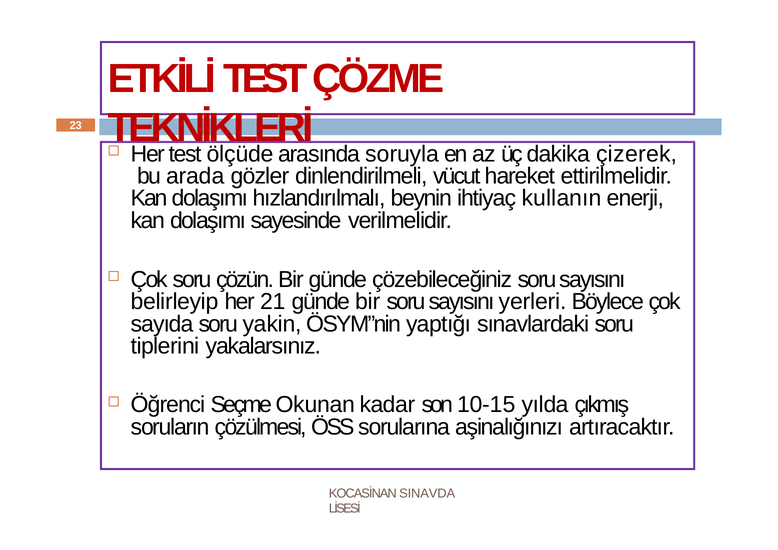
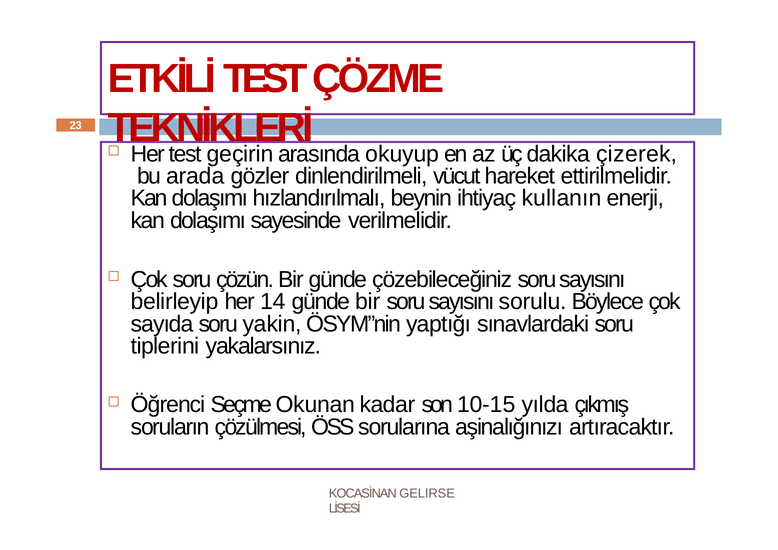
ölçüde: ölçüde -> geçirin (240, 154)
soruyla: soruyla -> okuyup (402, 154)
21: 21 -> 14 (273, 302)
yerleri: yerleri -> sorulu (533, 302)
SINAVDA: SINAVDA -> GELIRSE (427, 493)
